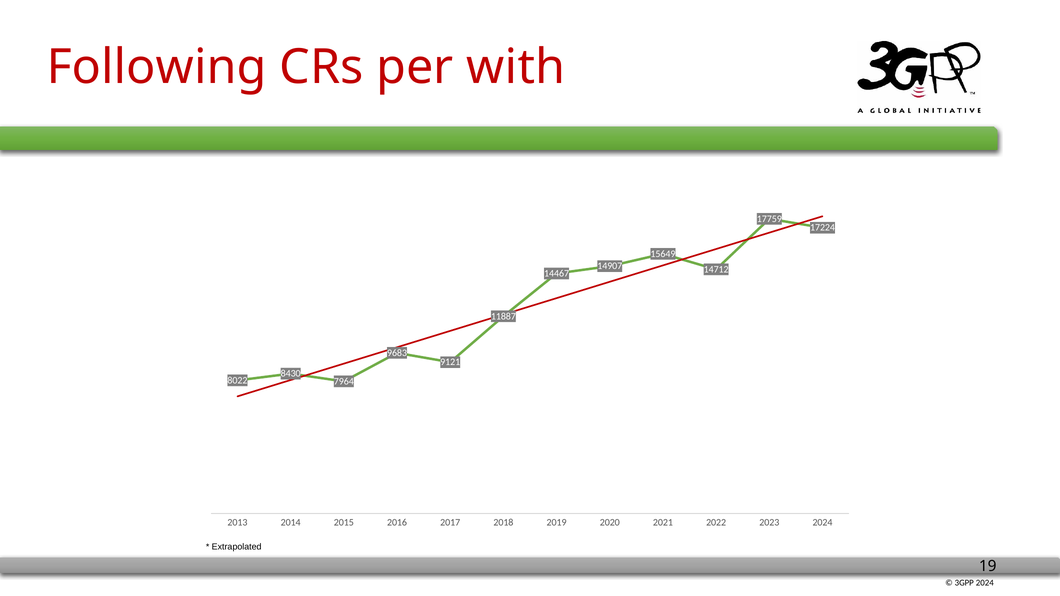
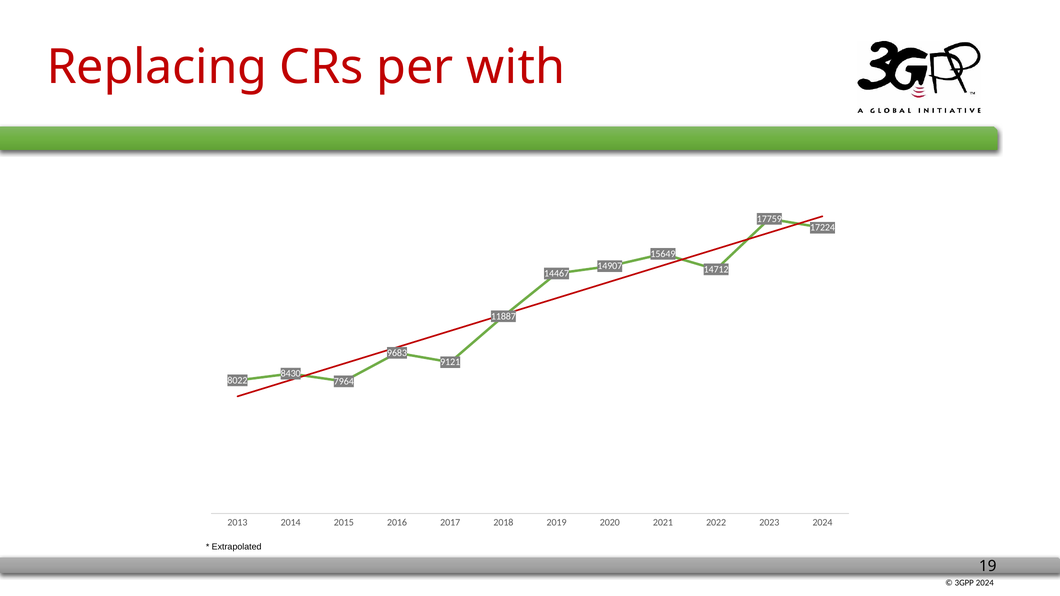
Following: Following -> Replacing (157, 67)
